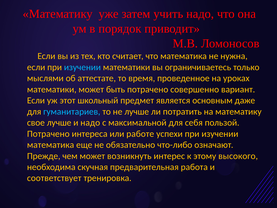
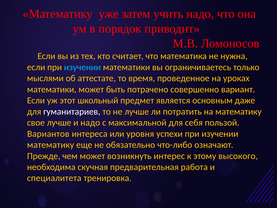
гуманитариев colour: light blue -> white (72, 111)
Потрачено: Потрачено -> Вариантов (48, 134)
работе: работе -> уровня (140, 134)
математика: математика -> математику (51, 145)
соответствует: соответствует -> специалитета (54, 178)
